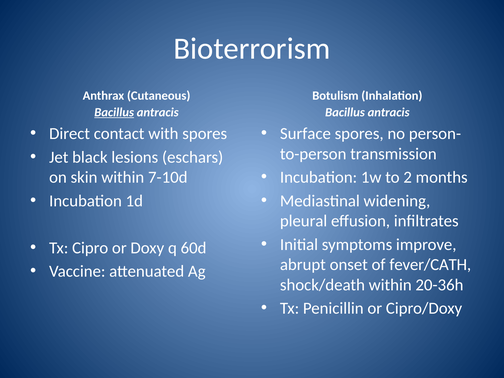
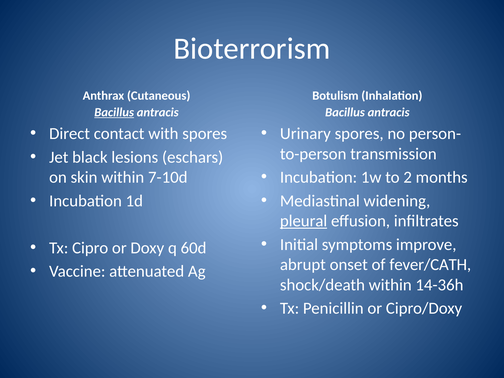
Surface: Surface -> Urinary (305, 134)
pleural underline: none -> present (304, 221)
20-36h: 20-36h -> 14-36h (439, 285)
